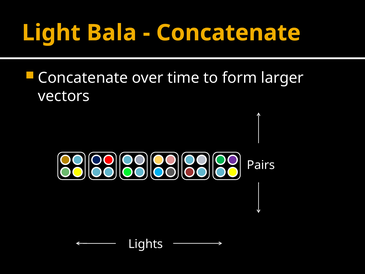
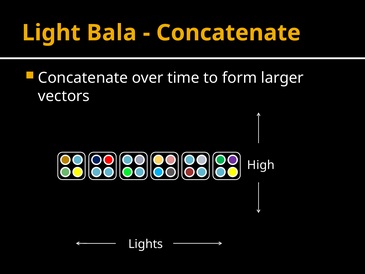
Pairs: Pairs -> High (261, 165)
